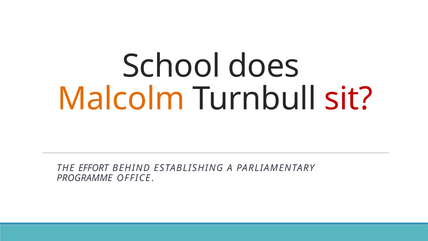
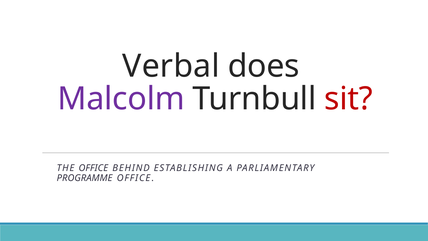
School: School -> Verbal (171, 66)
Malcolm colour: orange -> purple (121, 99)
THE EFFORT: EFFORT -> OFFICE (93, 168)
